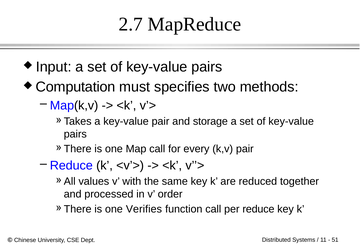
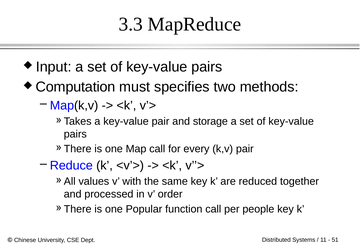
2.7: 2.7 -> 3.3 (131, 24)
Verifies: Verifies -> Popular (144, 208)
per reduce: reduce -> people (258, 208)
